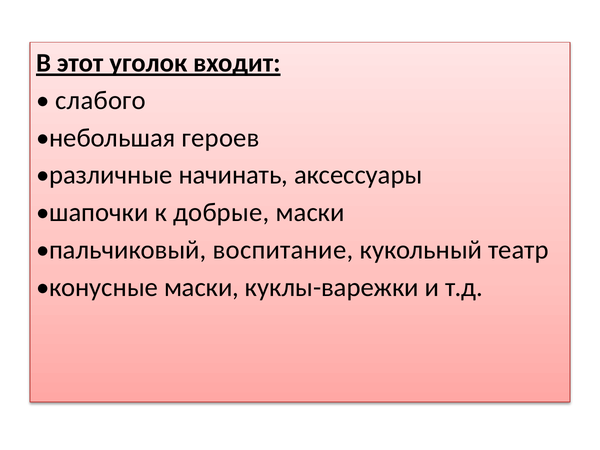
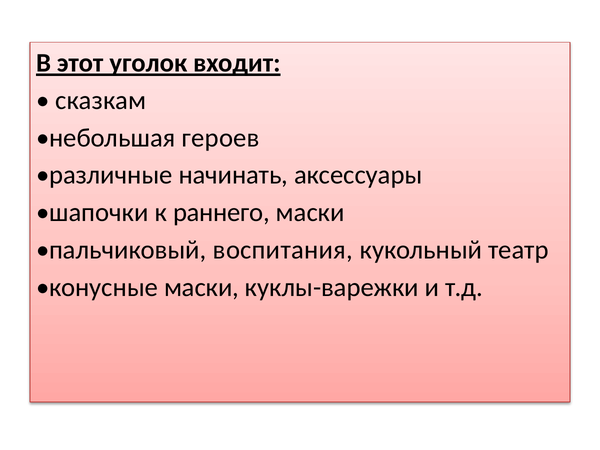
слабого: слабого -> сказкам (101, 100)
добрые: добрые -> раннего (221, 213)
воспитание: воспитание -> воспитания (283, 250)
